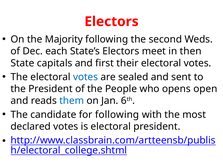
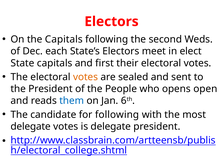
the Majority: Majority -> Capitals (64, 39)
then: then -> elect (191, 51)
votes colour: blue -> orange (86, 77)
declared: declared -> delegate (31, 127)
is electoral: electoral -> delegate (111, 127)
